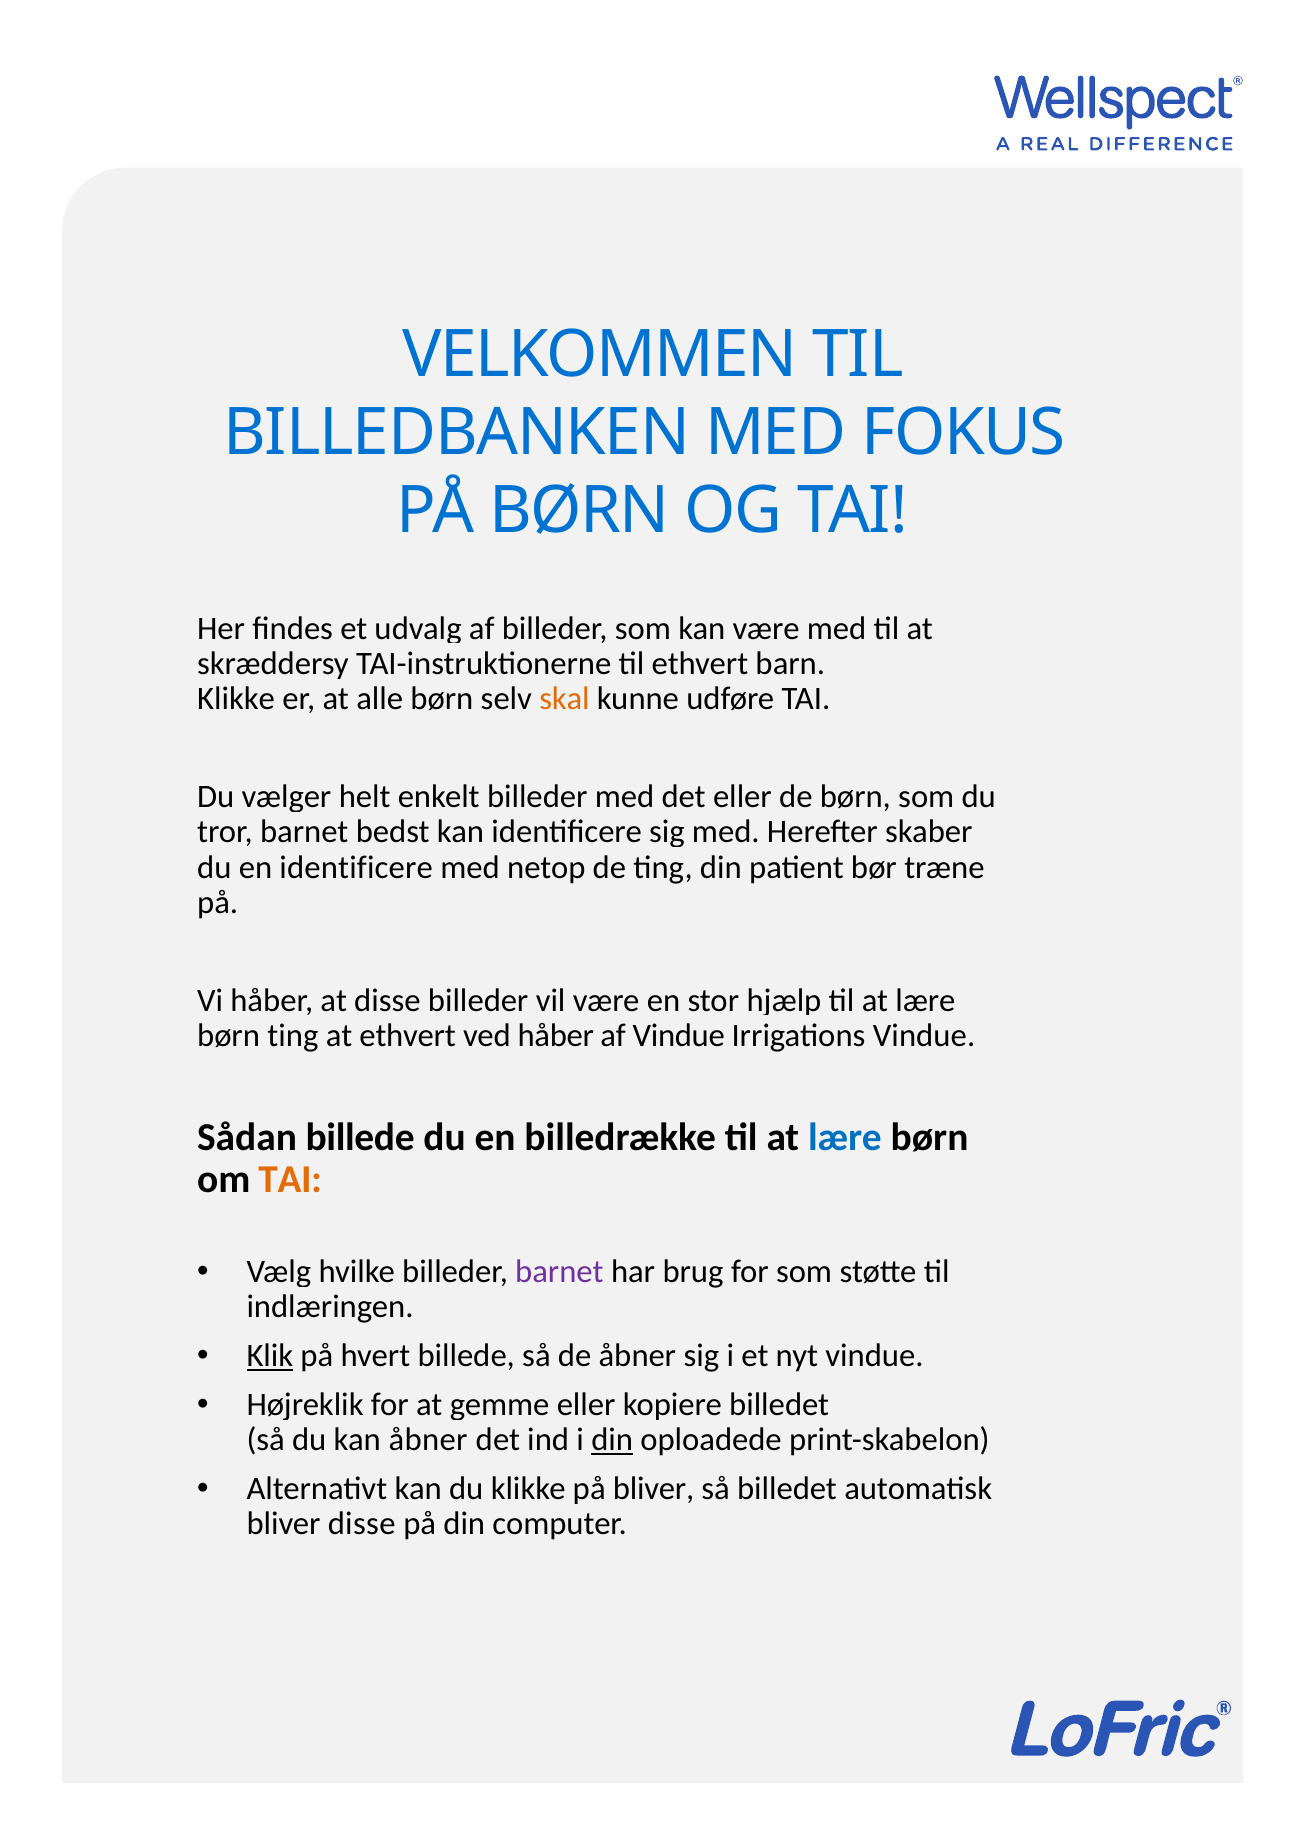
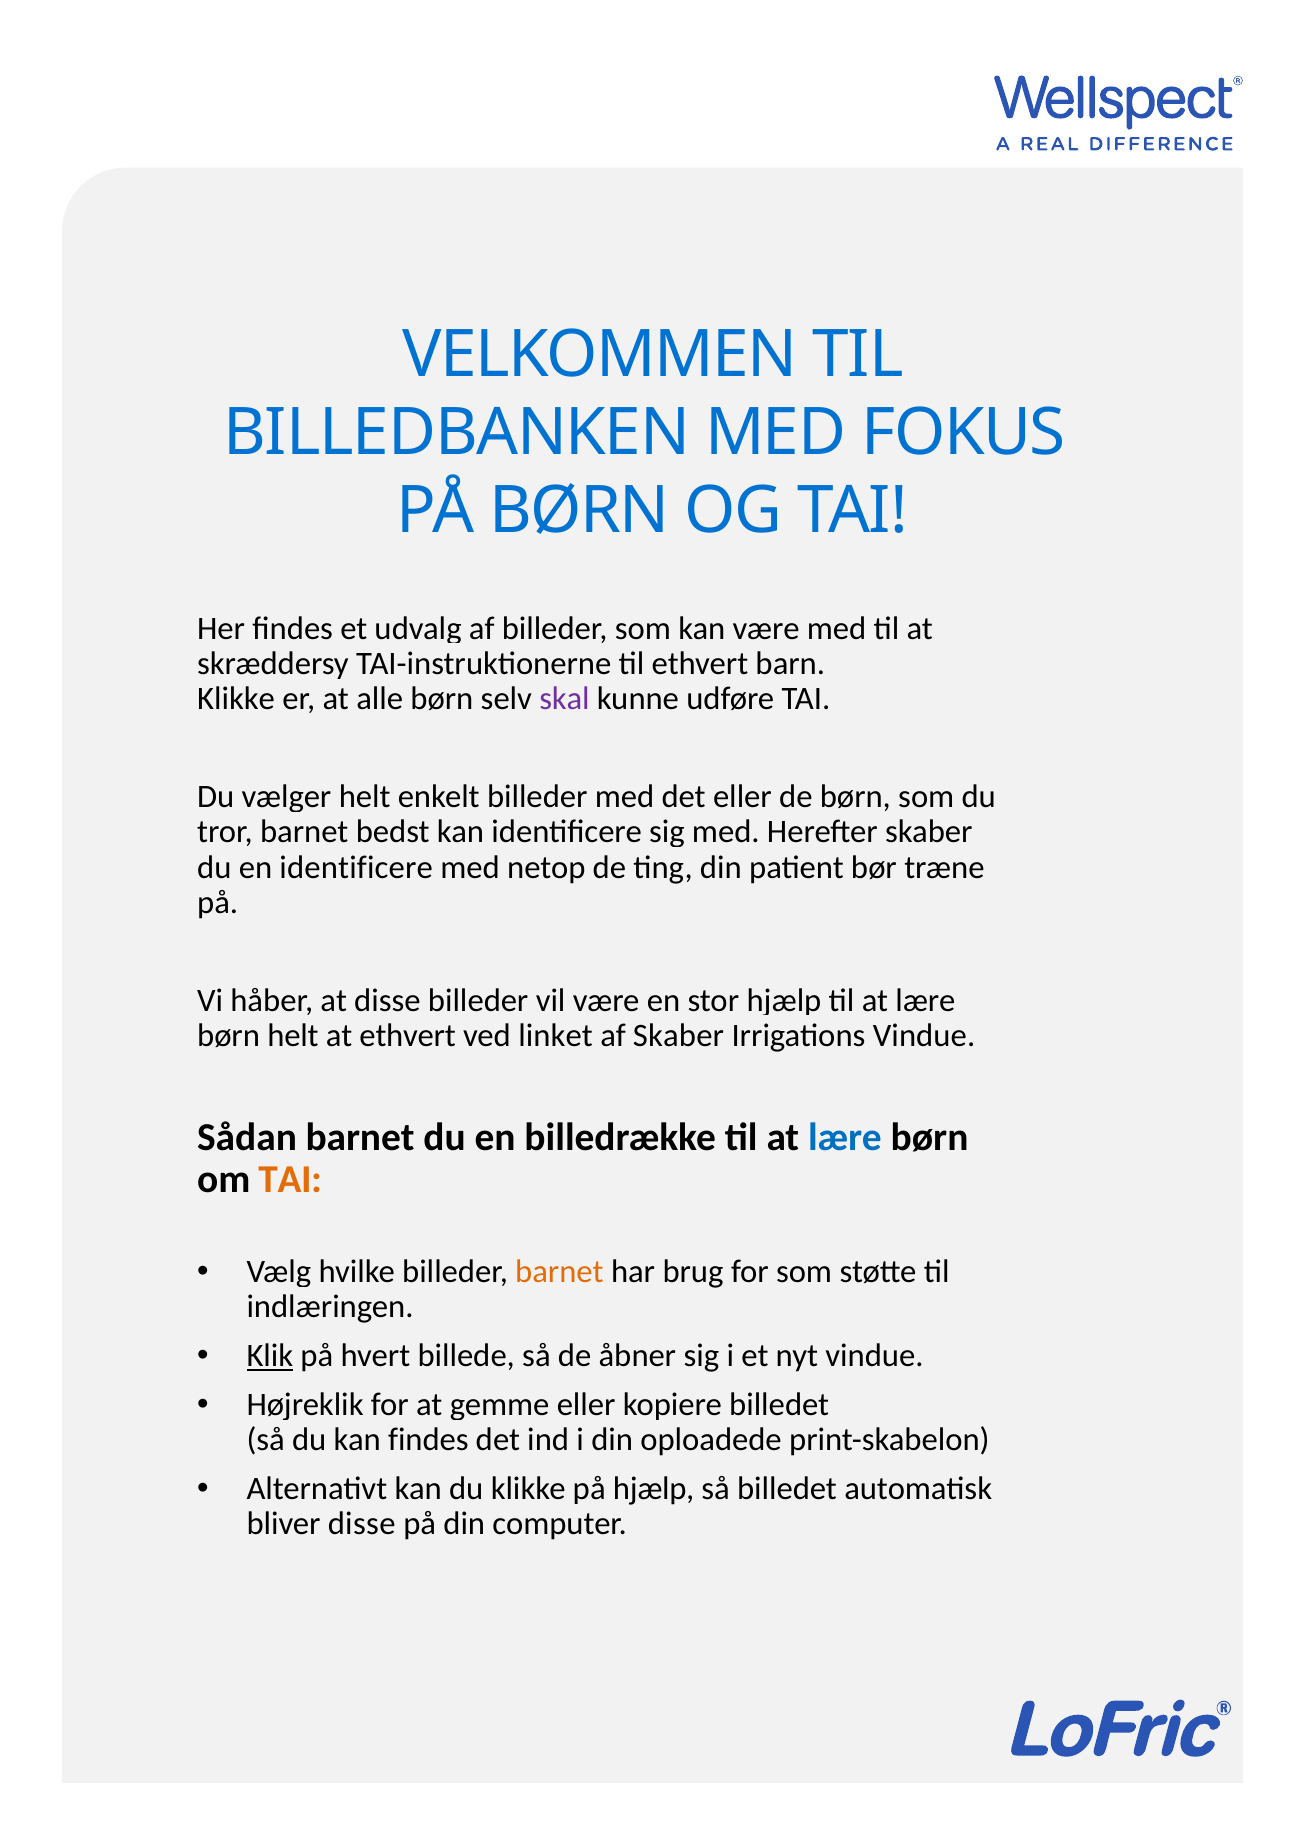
skal colour: orange -> purple (564, 699)
børn ting: ting -> helt (293, 1036)
ved håber: håber -> linket (556, 1036)
af Vindue: Vindue -> Skaber (679, 1036)
billede: billede -> barnet (360, 1137)
barnet colour: purple -> orange (559, 1272)
kan åbner: åbner -> findes (428, 1441)
din underline: present -> none (612, 1441)
bliver: bliver -> hjælp (654, 1489)
